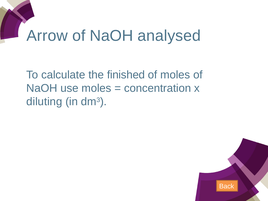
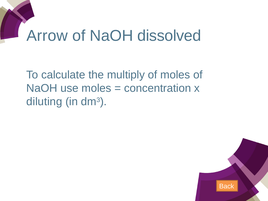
analysed: analysed -> dissolved (169, 36)
finished: finished -> multiply (126, 75)
